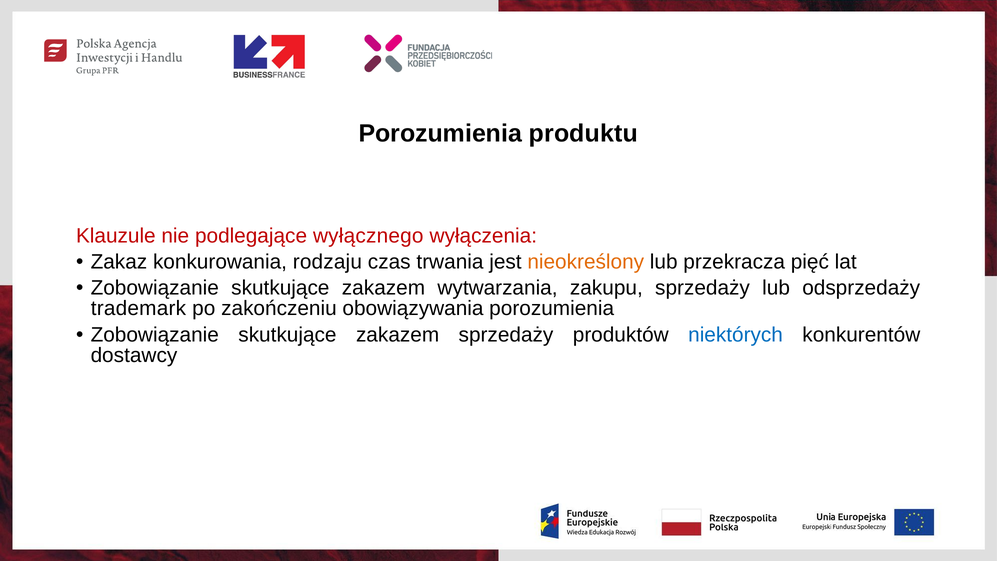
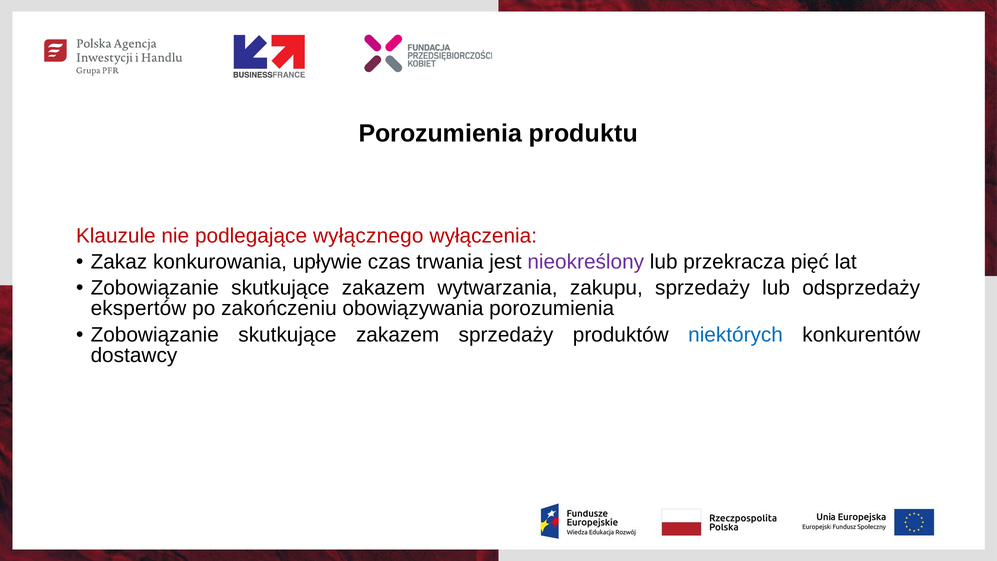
rodzaju: rodzaju -> upływie (327, 262)
nieokreślony colour: orange -> purple (586, 262)
trademark: trademark -> ekspertów (138, 309)
